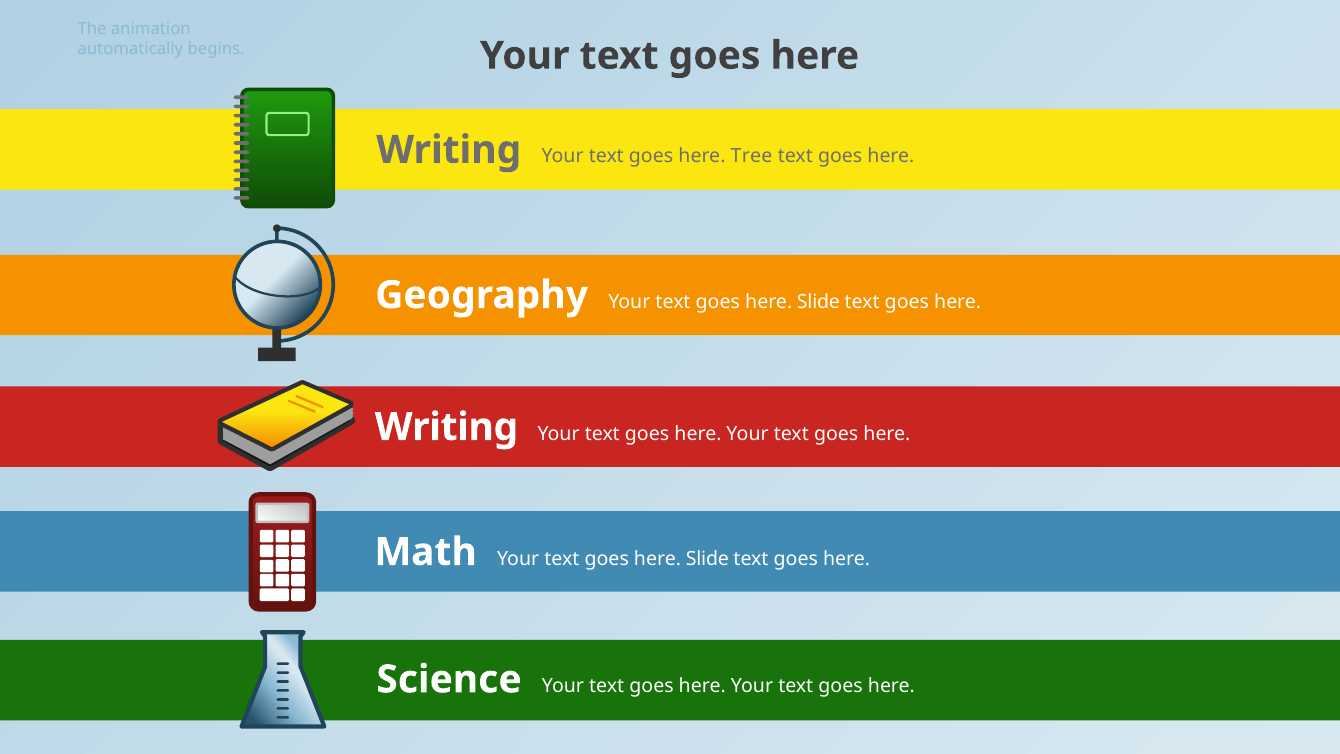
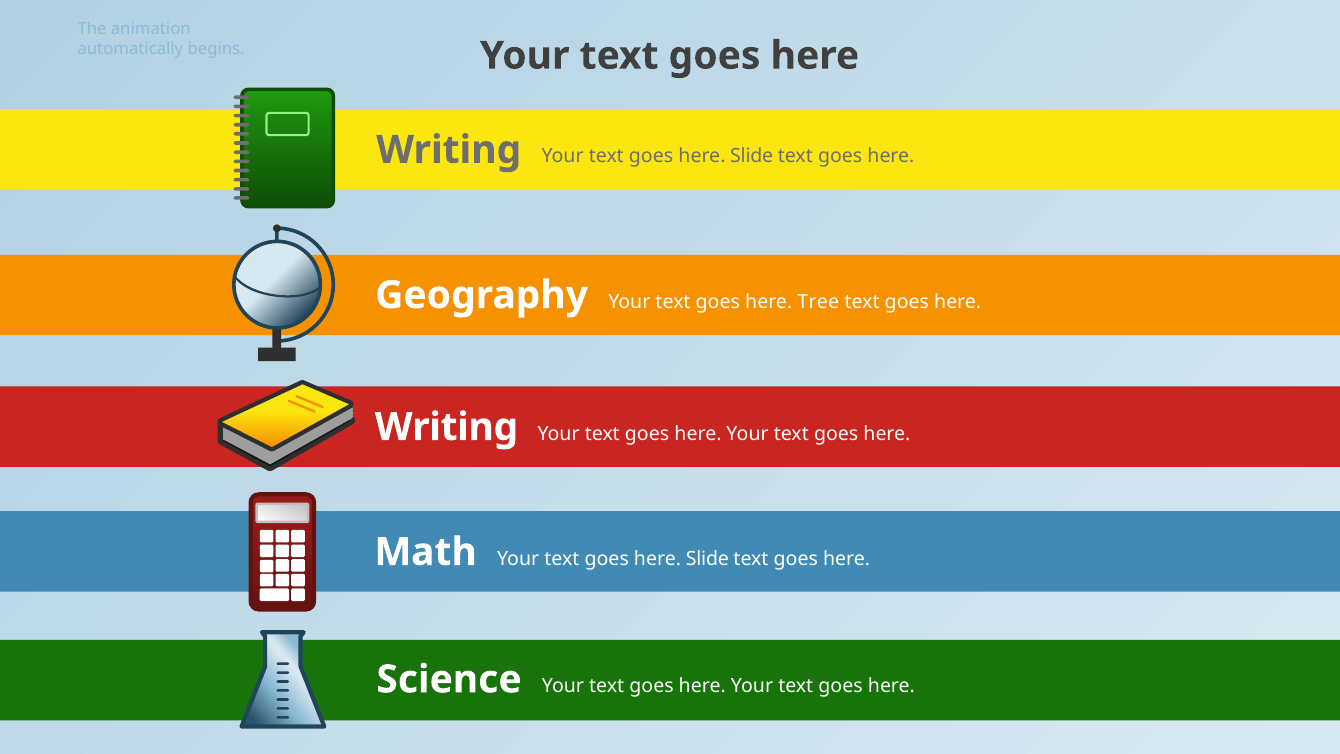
Tree: Tree -> Slide (752, 156)
Slide: Slide -> Tree (818, 302)
